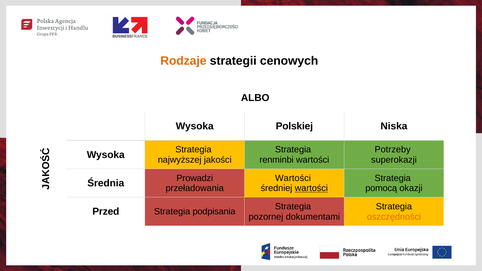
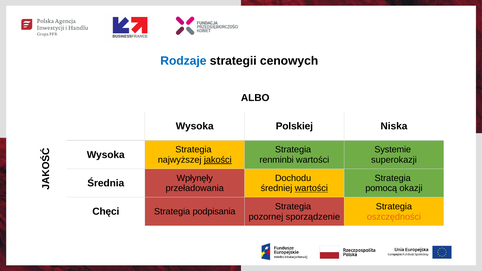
Rodzaje colour: orange -> blue (183, 61)
Potrzeby: Potrzeby -> Systemie (393, 150)
jakości underline: none -> present (218, 160)
Prowadzi: Prowadzi -> Wpłynęły (195, 178)
Wartości: Wartości -> Dochodu (293, 178)
Przed: Przed -> Chęci (106, 212)
dokumentami: dokumentami -> sporządzenie (313, 217)
